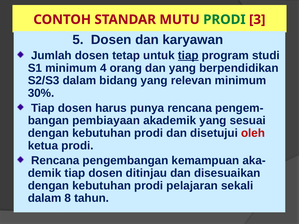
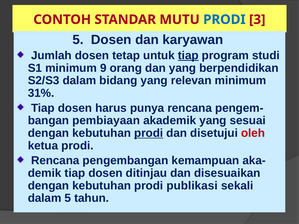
PRODI colour: green -> blue (224, 20)
4: 4 -> 9 (103, 68)
30%: 30% -> 31% (41, 93)
prodi underline: none -> present (149, 133)
pelajaran: pelajaran -> publikasi (192, 186)
dalam 8: 8 -> 5 (68, 198)
